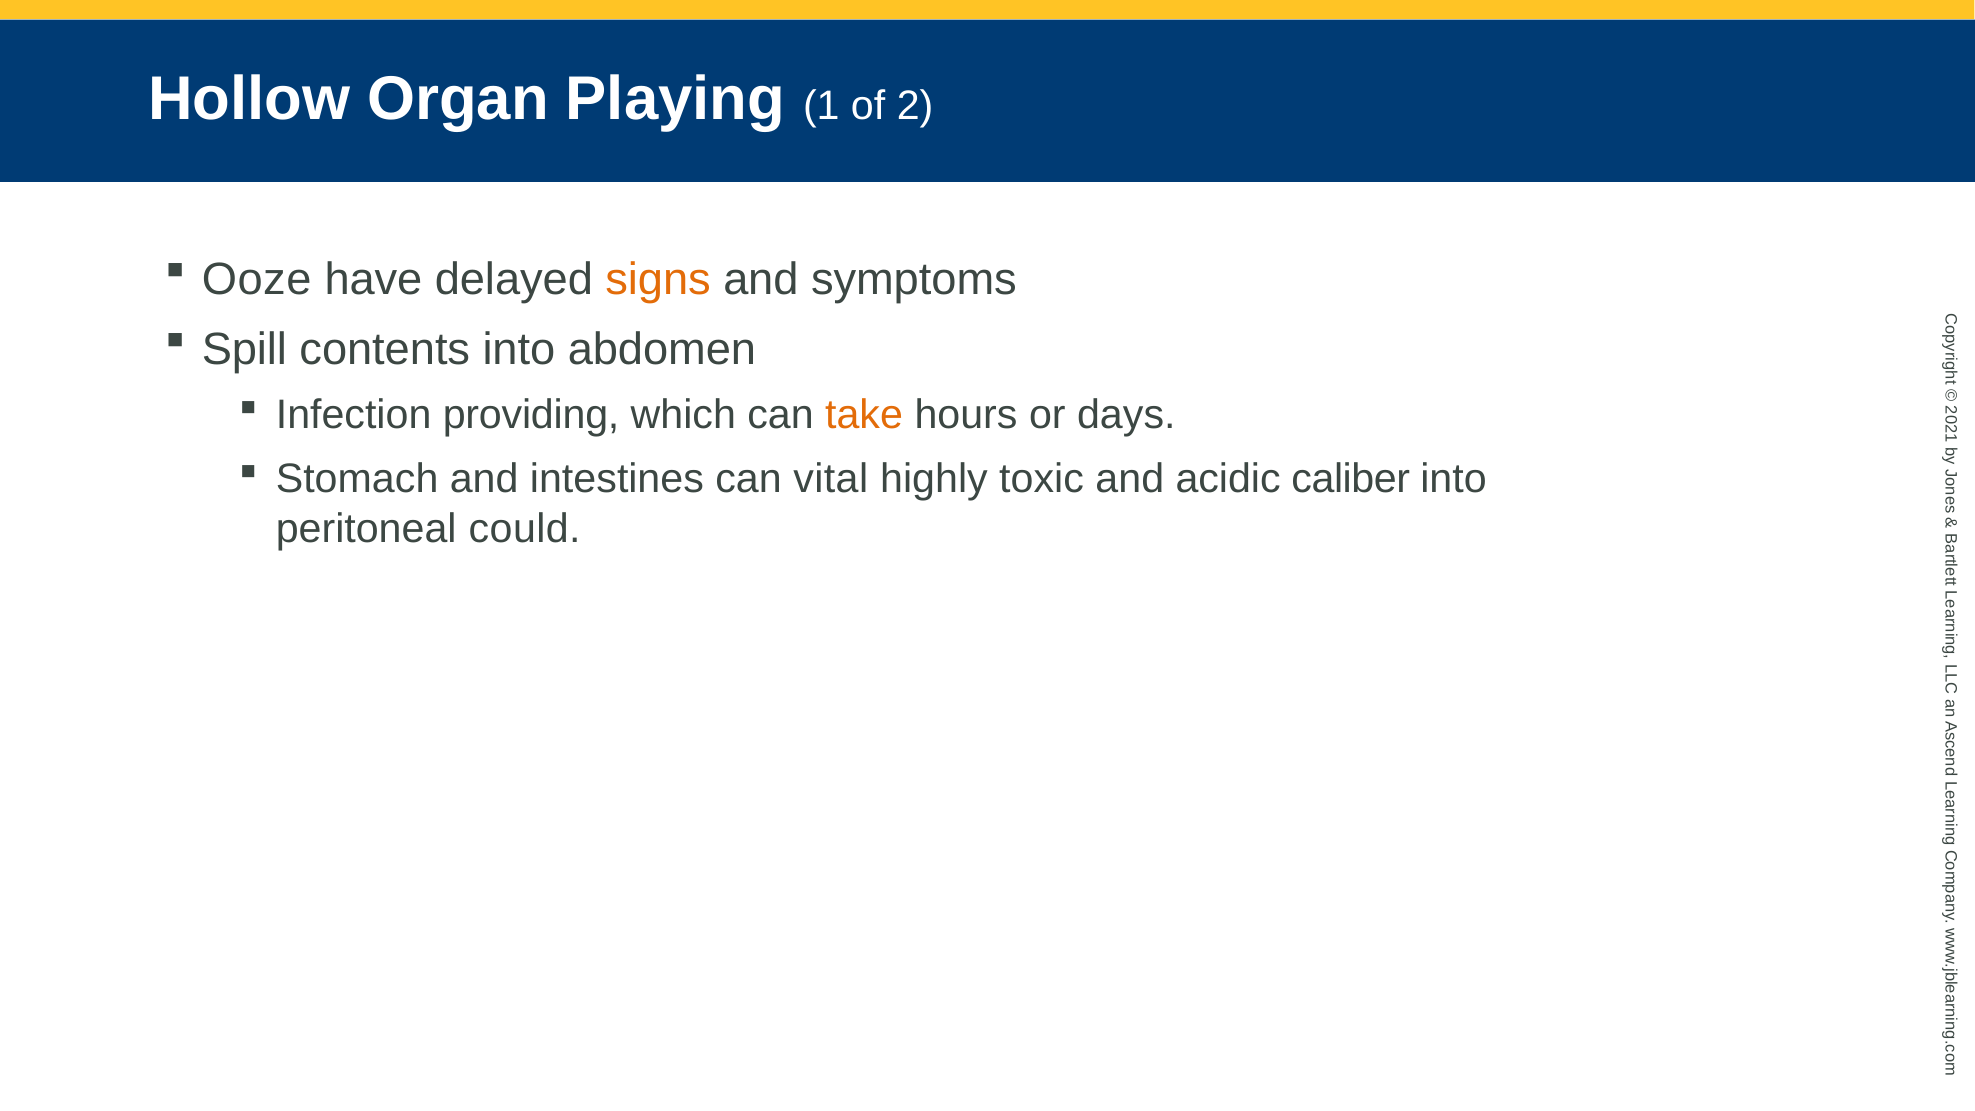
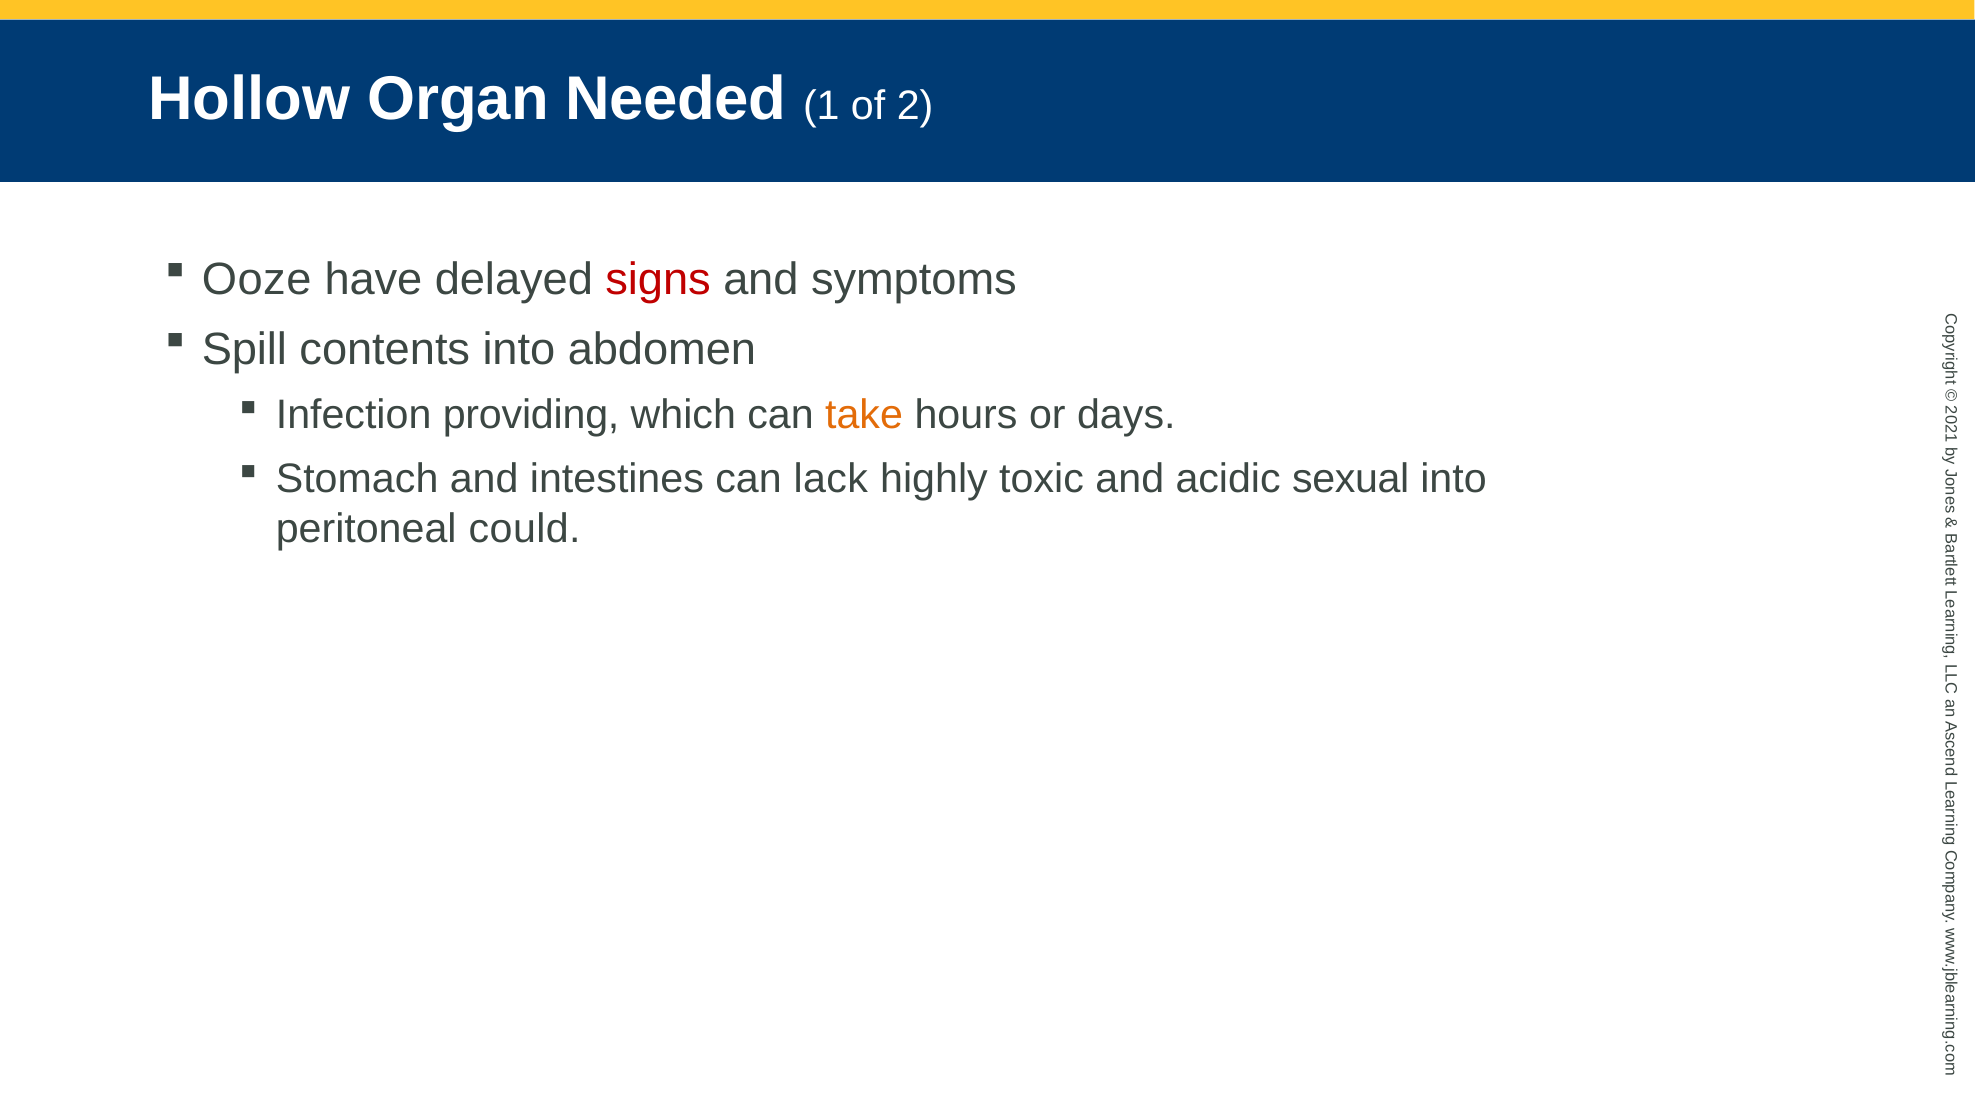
Playing: Playing -> Needed (676, 99)
signs colour: orange -> red (658, 279)
vital: vital -> lack (831, 479)
caliber: caliber -> sexual (1351, 479)
